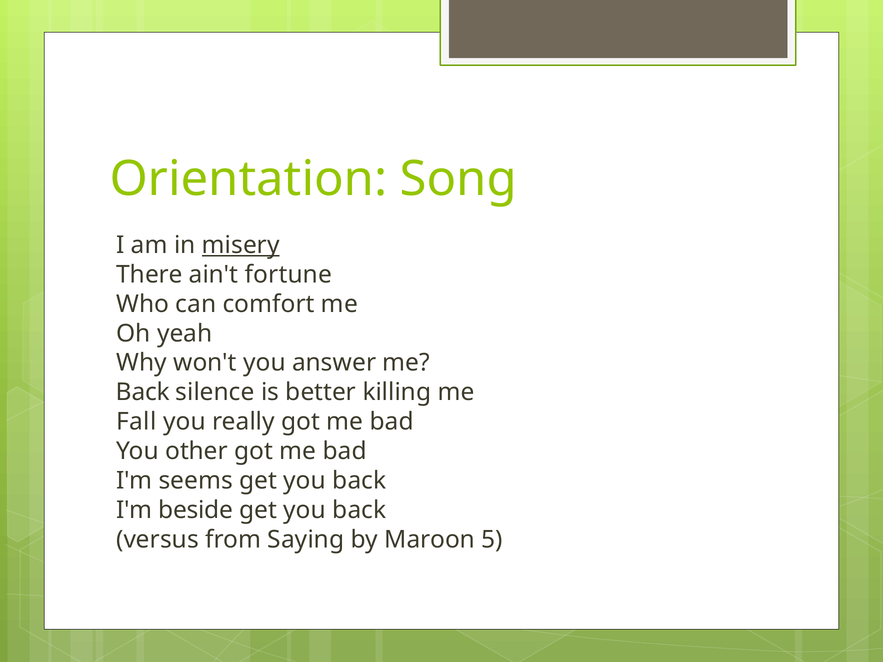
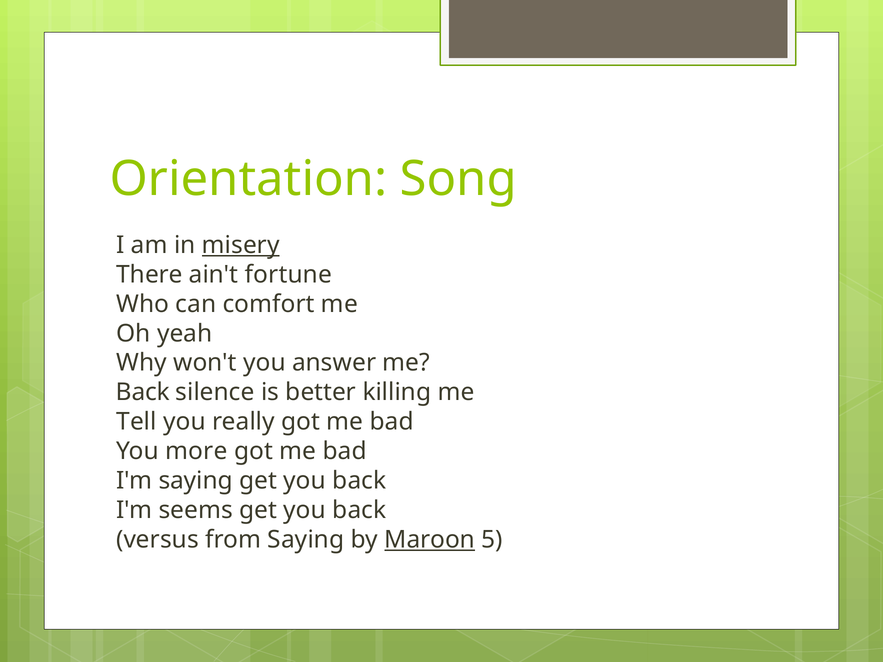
Fall: Fall -> Tell (137, 422)
other: other -> more (196, 451)
I'm seems: seems -> saying (196, 481)
beside: beside -> seems (196, 510)
Maroon underline: none -> present (430, 540)
